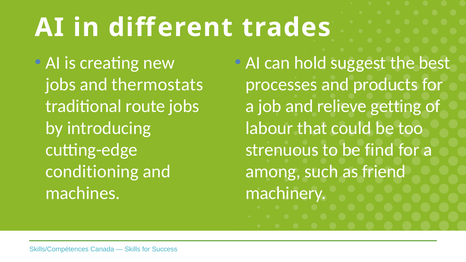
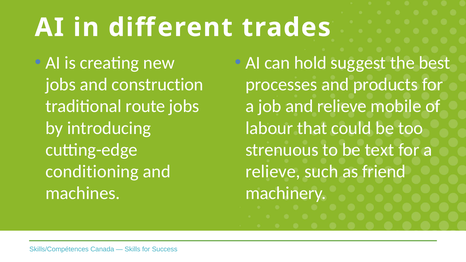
thermostats: thermostats -> construction (158, 85)
getting: getting -> mobile (396, 106)
find: find -> text (379, 150)
among: among -> relieve (273, 172)
